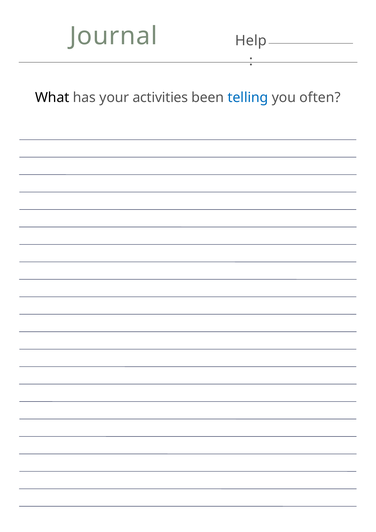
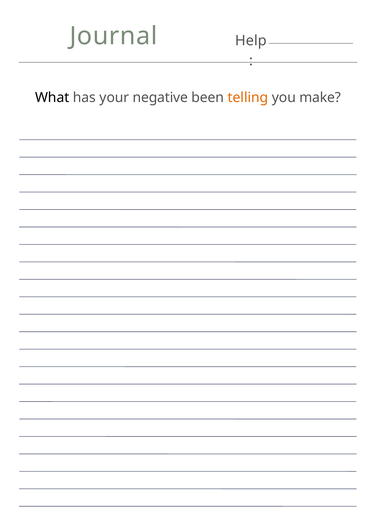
activities: activities -> negative (160, 98)
telling colour: blue -> orange (248, 98)
often: often -> make (320, 98)
